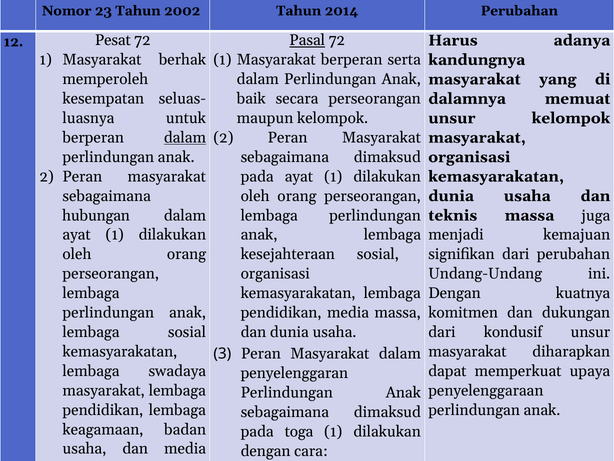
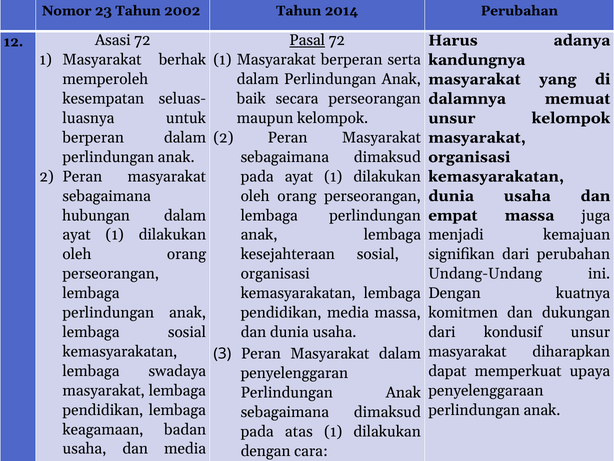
Pesat: Pesat -> Asasi (113, 40)
dalam underline: present -> none (185, 137)
teknis: teknis -> empat (453, 215)
toga: toga -> atas (299, 431)
